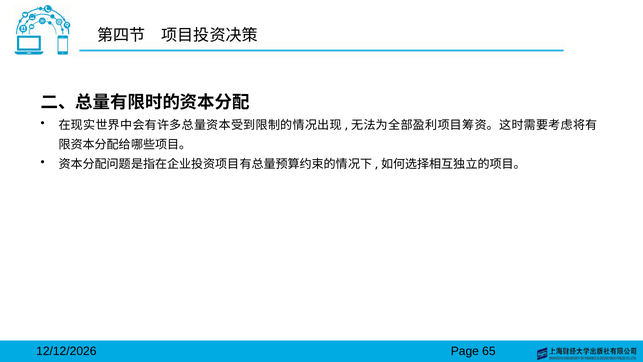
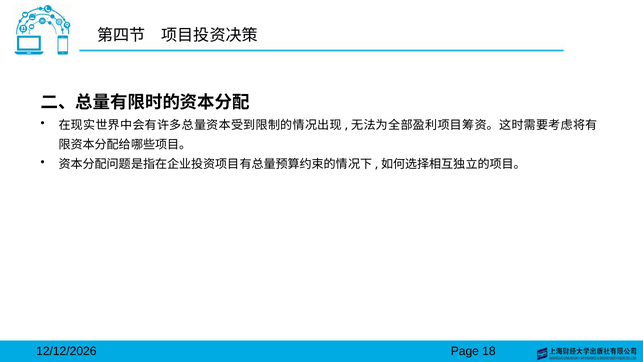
65: 65 -> 18 (489, 351)
